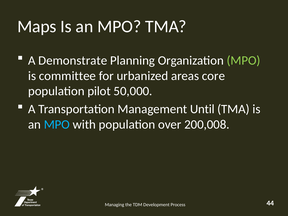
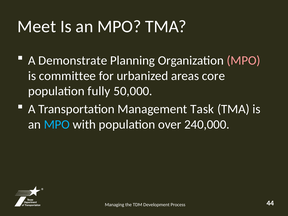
Maps: Maps -> Meet (37, 26)
MPO colour: light green -> pink (244, 60)
pilot: pilot -> fully (99, 91)
Until: Until -> Task (202, 109)
200,008: 200,008 -> 240,000 (207, 124)
